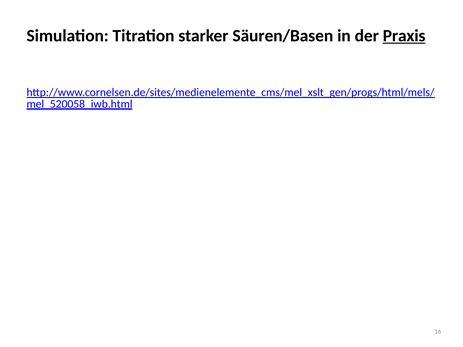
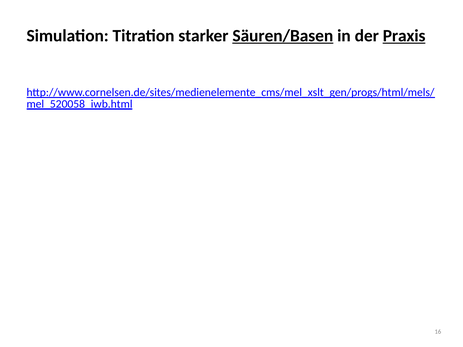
Säuren/Basen underline: none -> present (283, 36)
